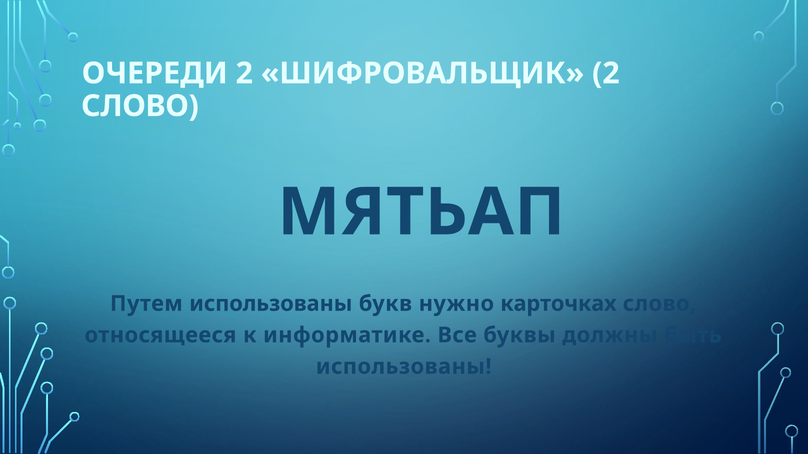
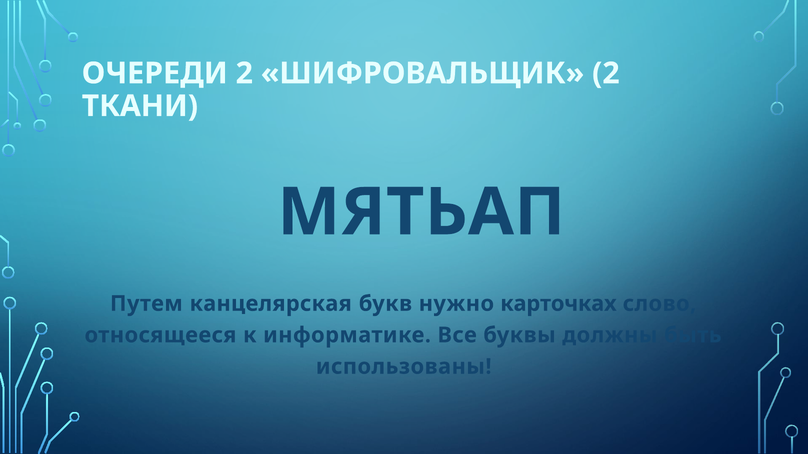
СЛОВО: СЛОВО -> ТКАНИ (140, 106)
Путем использованы: использованы -> канцелярская (271, 304)
